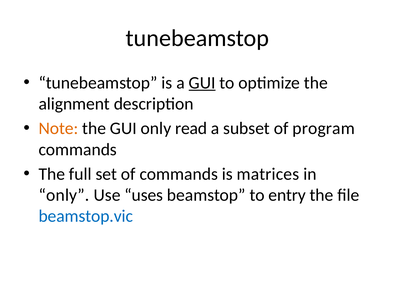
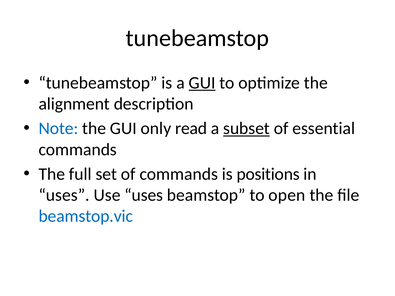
Note colour: orange -> blue (58, 129)
subset underline: none -> present (247, 129)
program: program -> essential (324, 129)
matrices: matrices -> positions (268, 174)
only: only -> uses (64, 195)
entry: entry -> open (287, 195)
